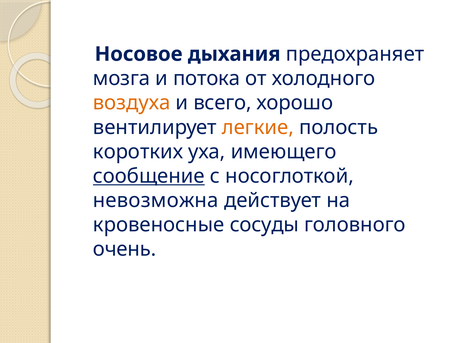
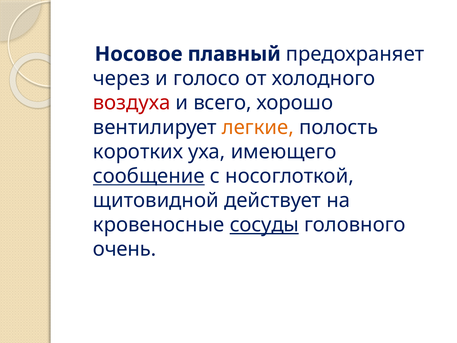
дыхания: дыхания -> плавный (234, 54)
мозга: мозга -> через (121, 78)
потока: потока -> голосо (207, 78)
воздуха colour: orange -> red (132, 103)
невозможна: невозможна -> щитовидной (156, 200)
сосуды underline: none -> present (264, 225)
